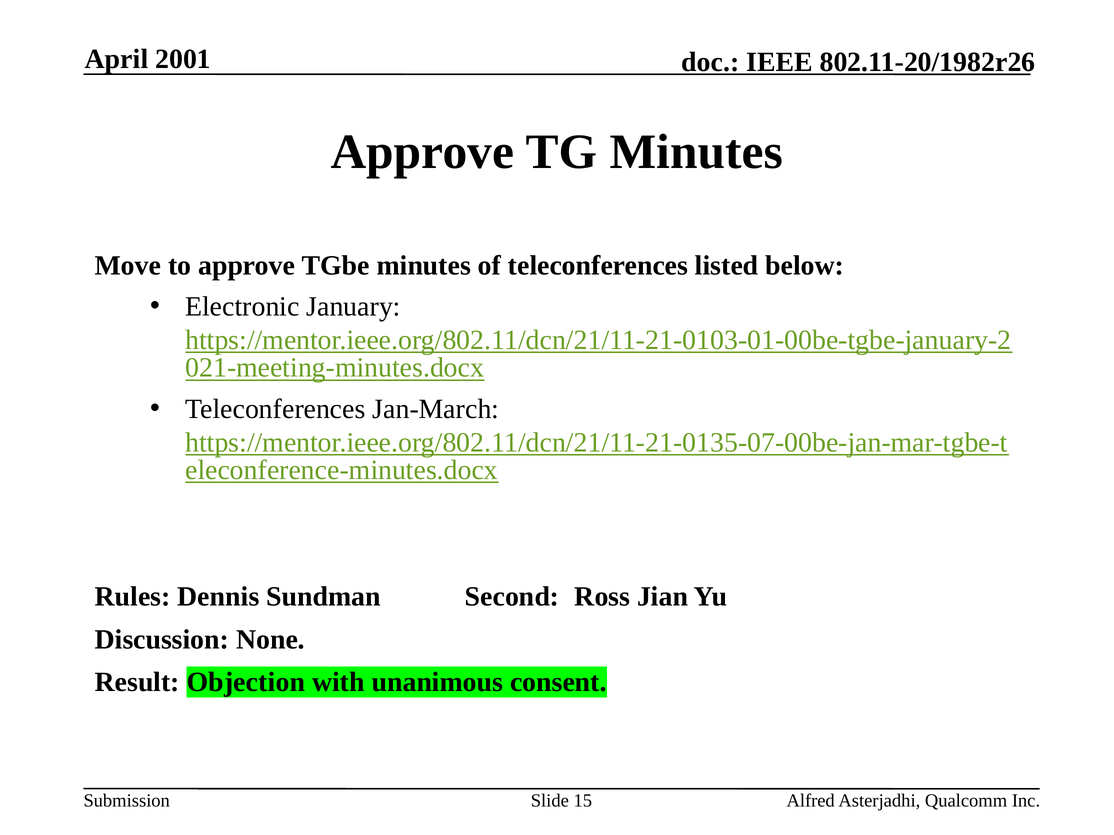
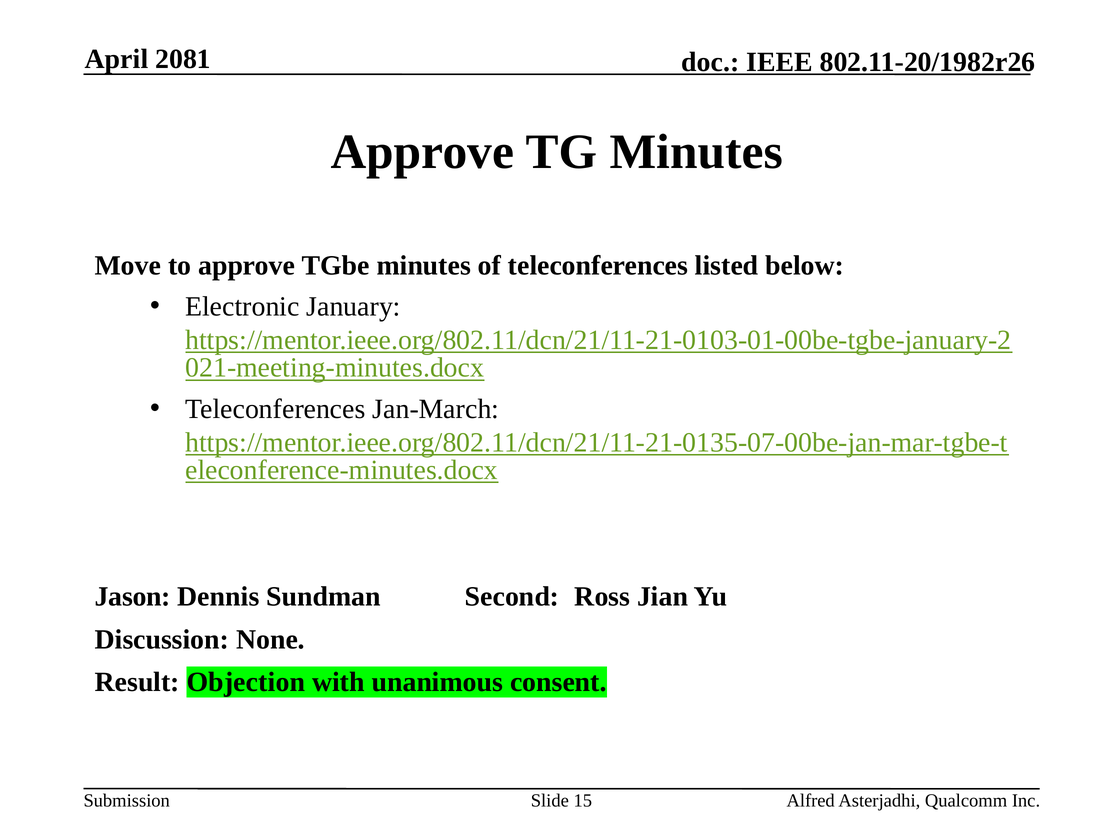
2001: 2001 -> 2081 (183, 59)
Rules: Rules -> Jason (133, 597)
